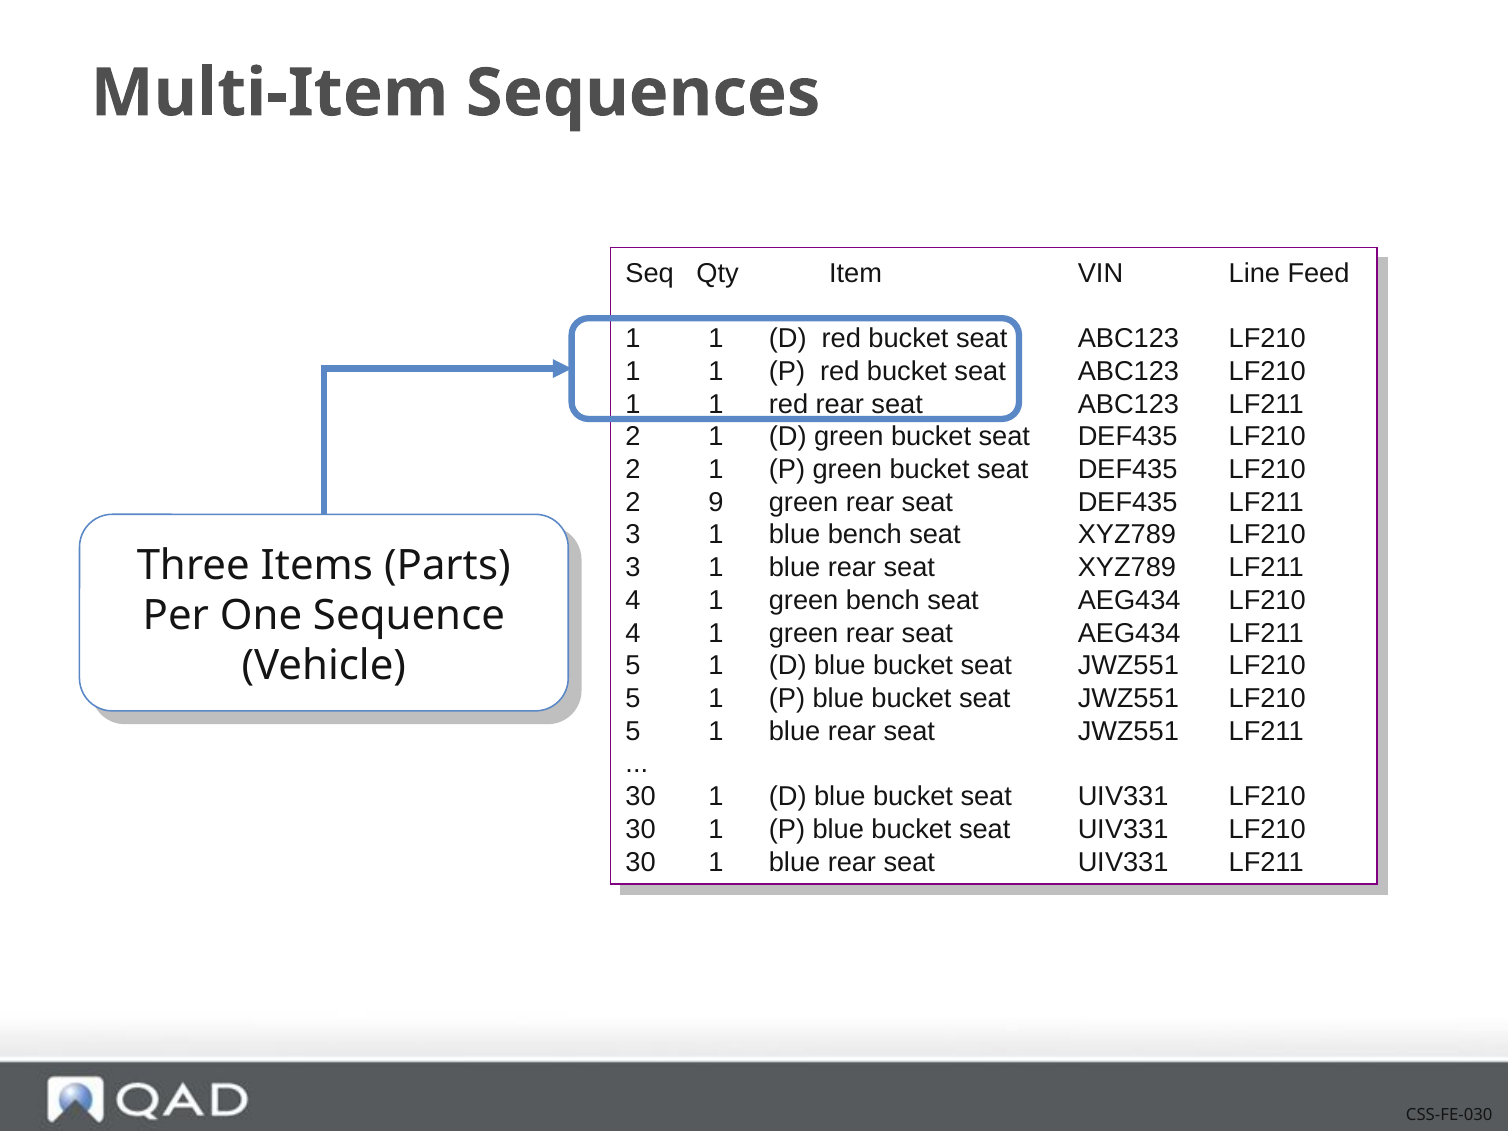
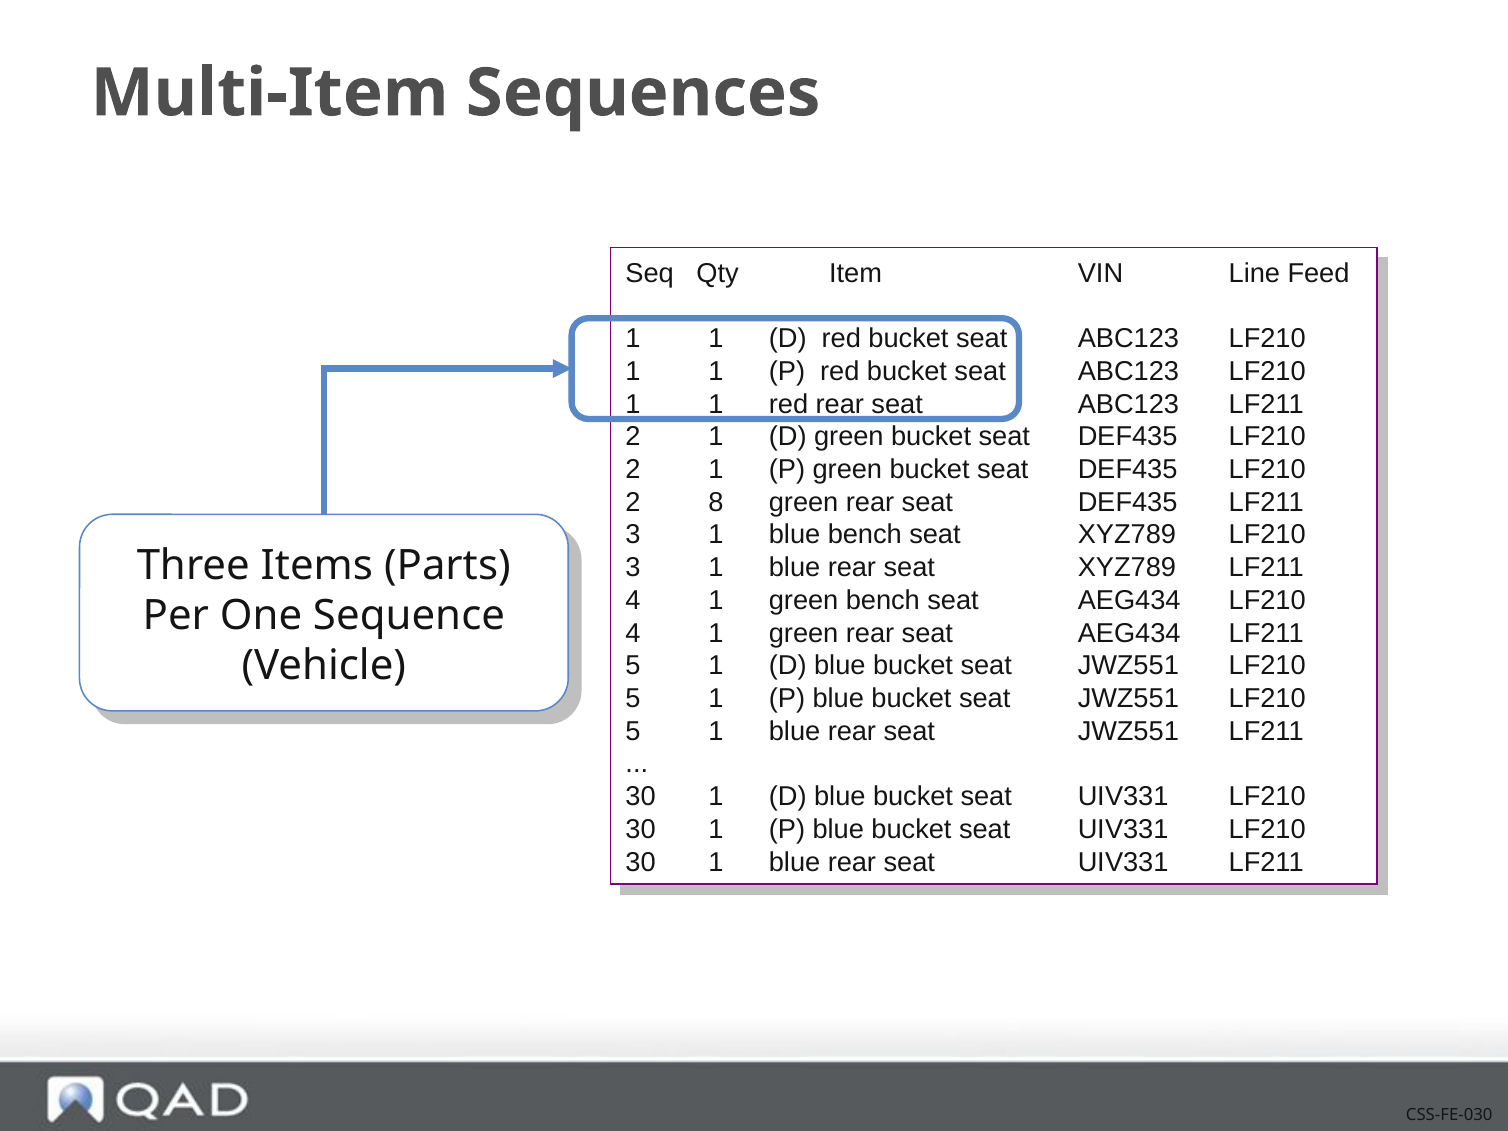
9: 9 -> 8 (716, 502)
